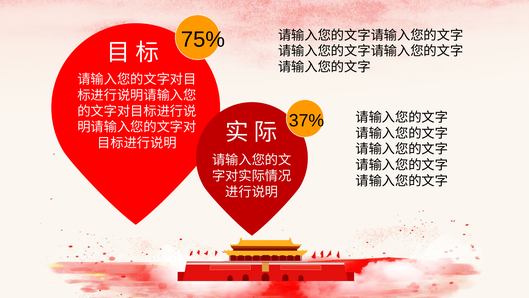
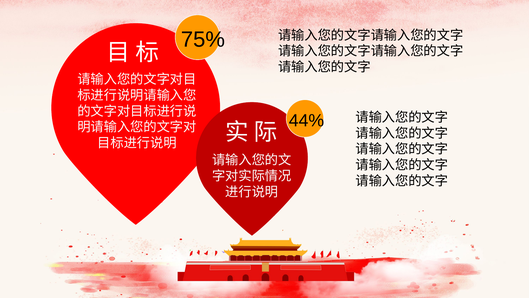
37%: 37% -> 44% (306, 120)
